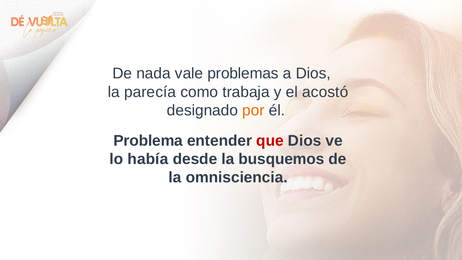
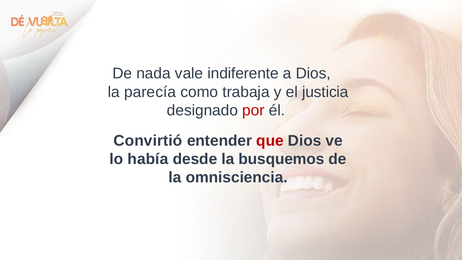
problemas: problemas -> indiferente (243, 74)
acostó: acostó -> justicia (325, 92)
por colour: orange -> red (253, 110)
Problema: Problema -> Convirtió (148, 141)
